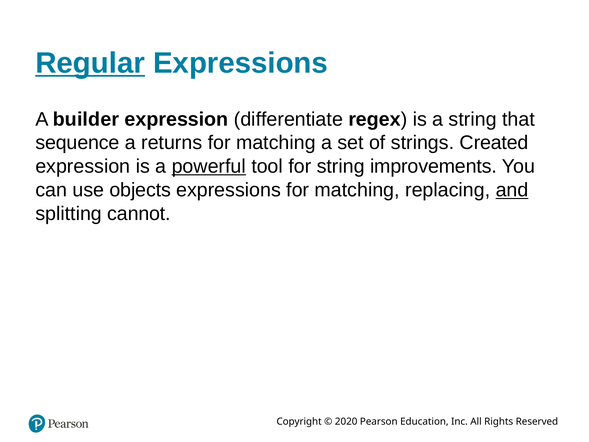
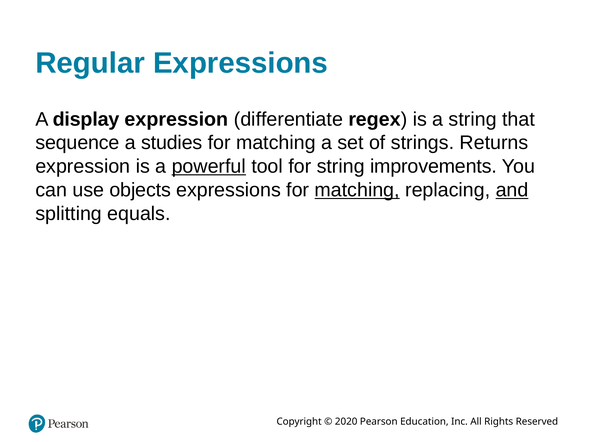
Regular underline: present -> none (90, 63)
builder: builder -> display (86, 119)
returns: returns -> studies (172, 143)
Created: Created -> Returns (494, 143)
matching underline: none -> present (357, 190)
cannot: cannot -> equals (139, 213)
